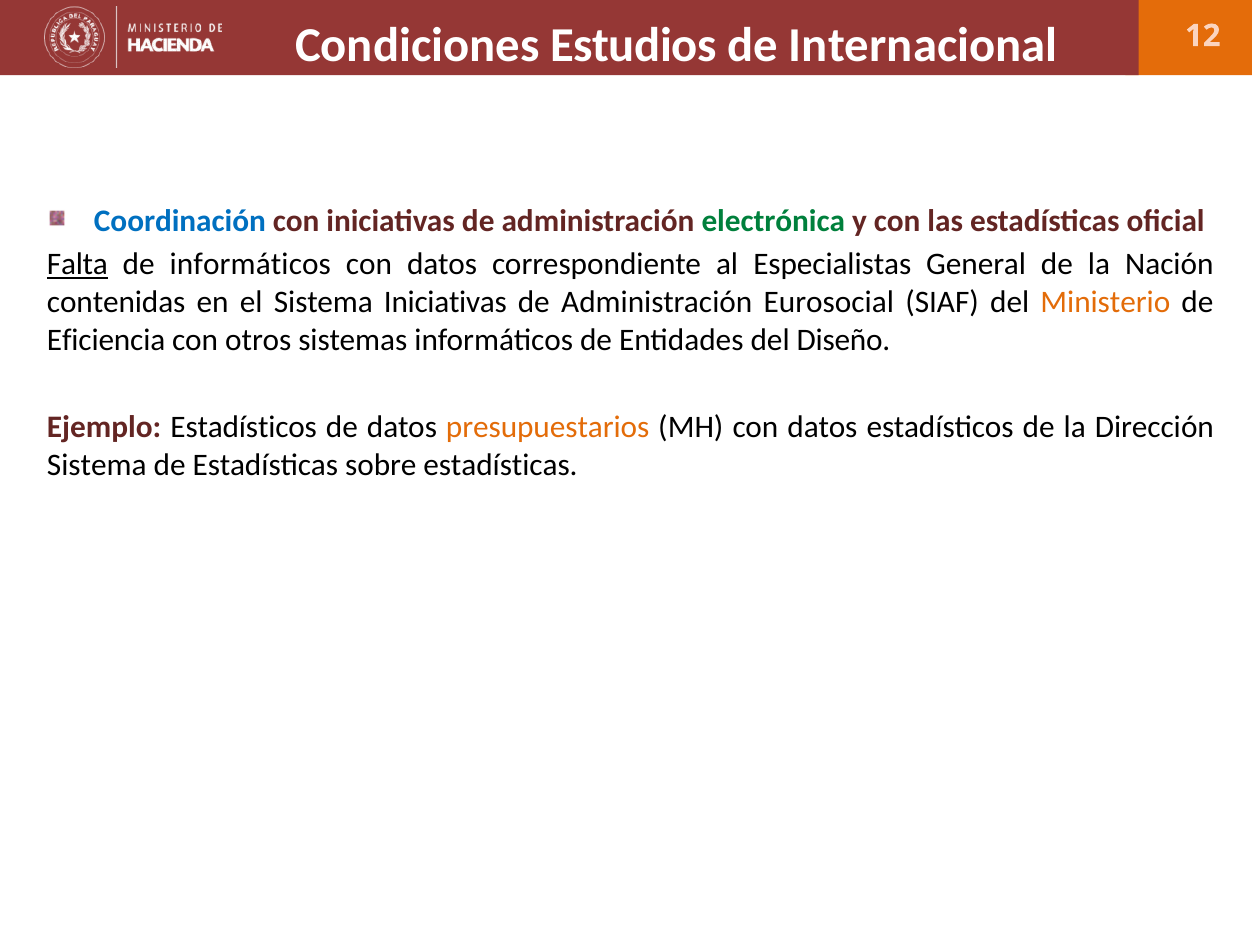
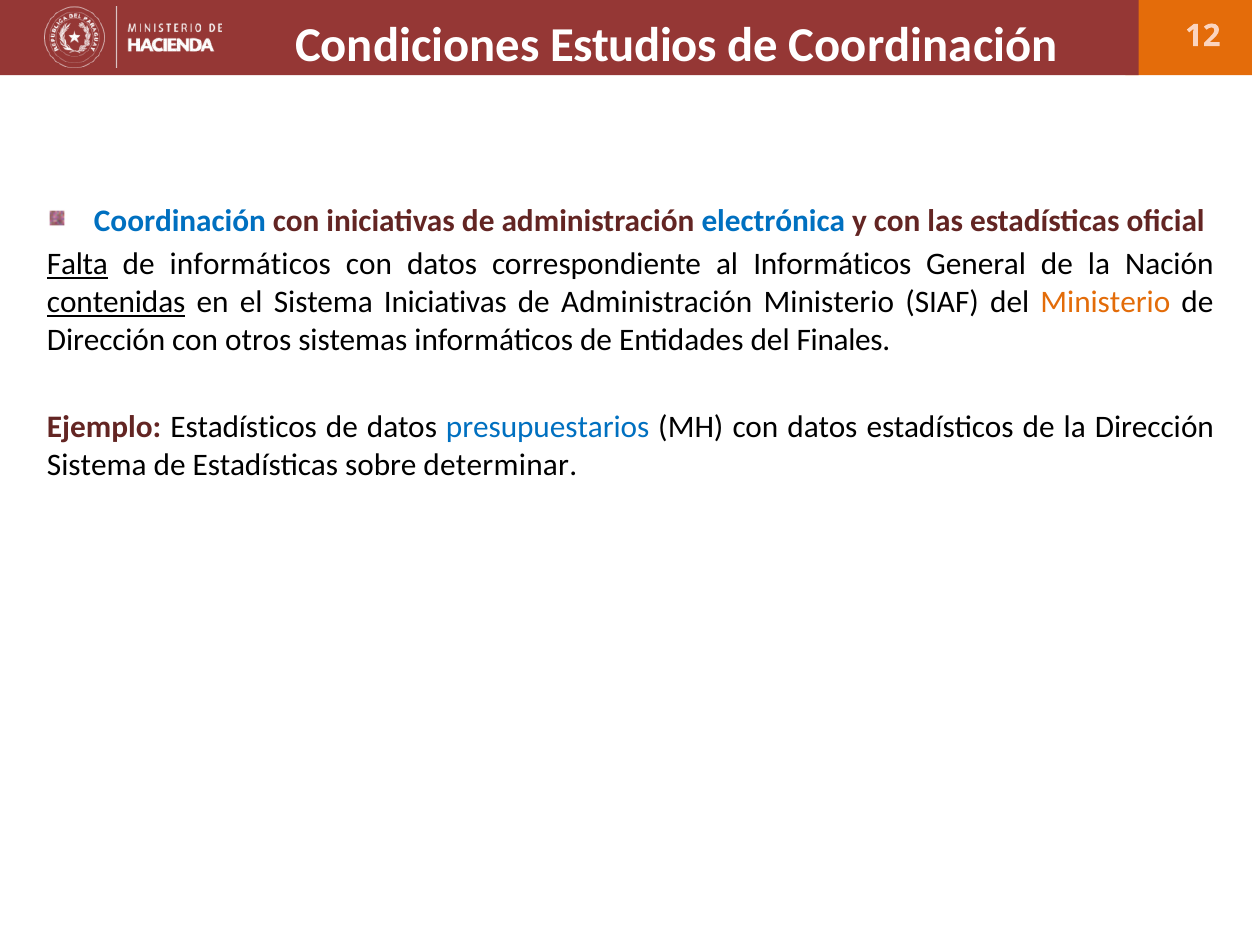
de Internacional: Internacional -> Coordinación (923, 46)
electrónica colour: green -> blue (773, 221)
al Especialistas: Especialistas -> Informáticos (832, 265)
contenidas underline: none -> present (116, 302)
Administración Eurosocial: Eurosocial -> Ministerio (829, 302)
Eficiencia: Eficiencia -> Dirección (106, 340)
Diseño: Diseño -> Finales (843, 340)
presupuestarios colour: orange -> blue (548, 427)
sobre estadísticas: estadísticas -> determinar (500, 465)
